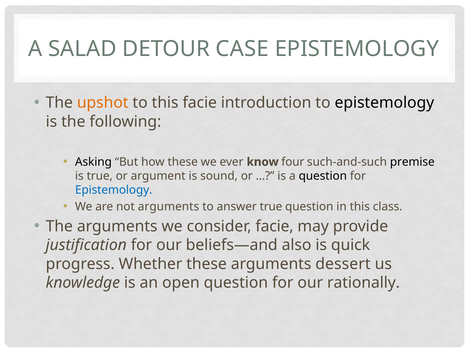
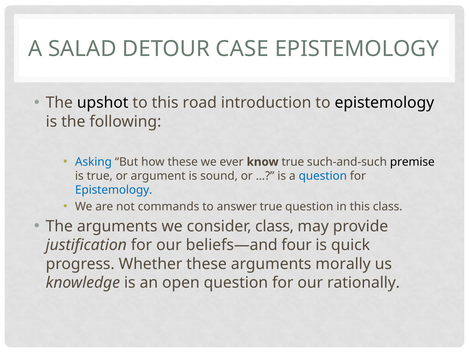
upshot colour: orange -> black (103, 103)
this facie: facie -> road (200, 103)
Asking colour: black -> blue (93, 162)
know four: four -> true (293, 162)
question colour: black -> blue (323, 176)
not arguments: arguments -> commands (169, 206)
consider facie: facie -> class (275, 226)
also: also -> four (297, 245)
dessert: dessert -> morally (343, 264)
